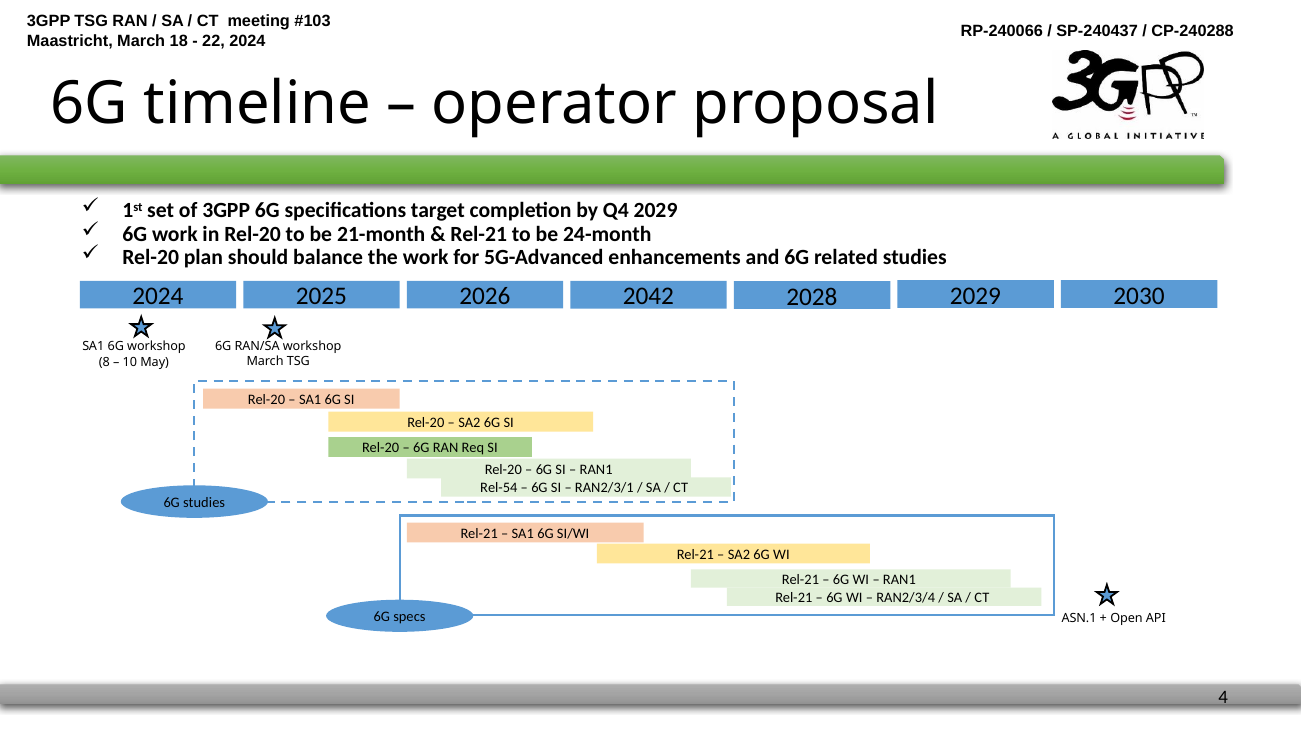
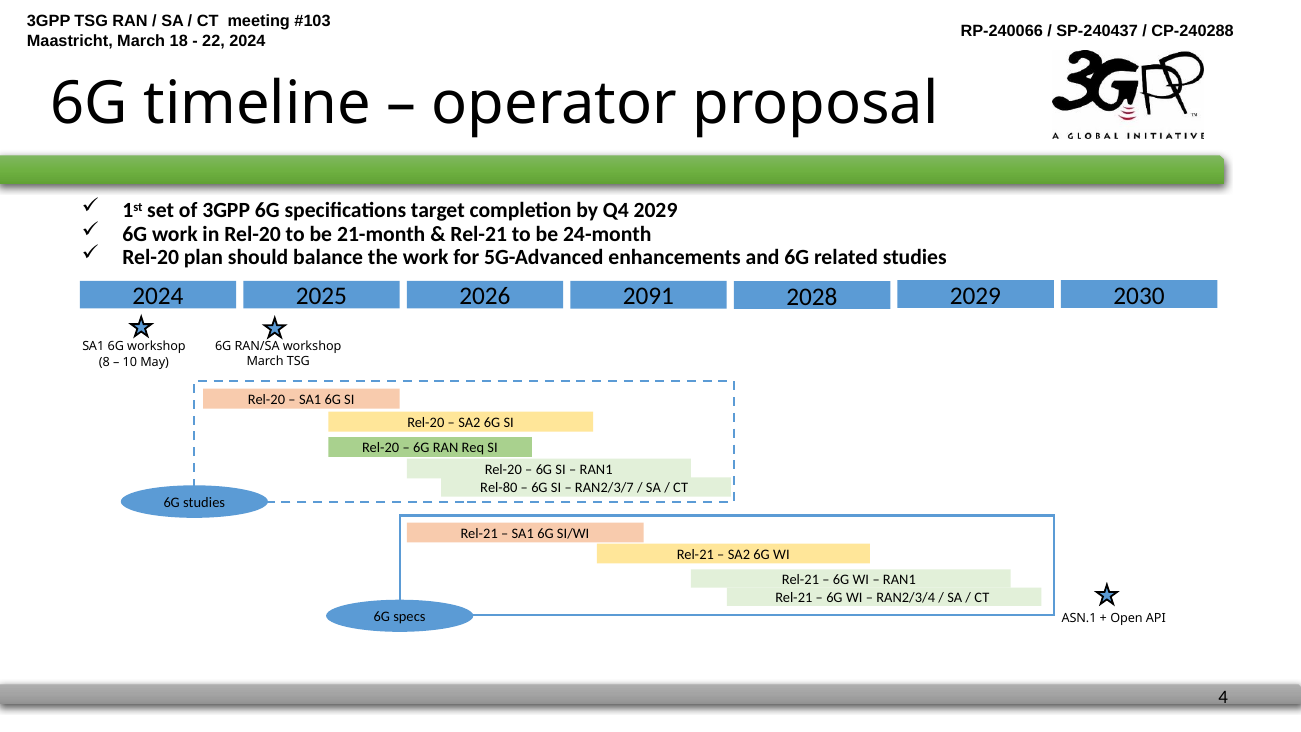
2042: 2042 -> 2091 (648, 297)
Rel-54: Rel-54 -> Rel-80 (499, 488)
RAN2/3/1: RAN2/3/1 -> RAN2/3/7 (604, 488)
